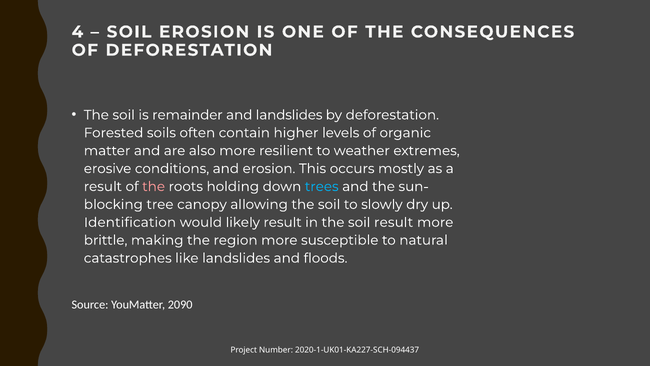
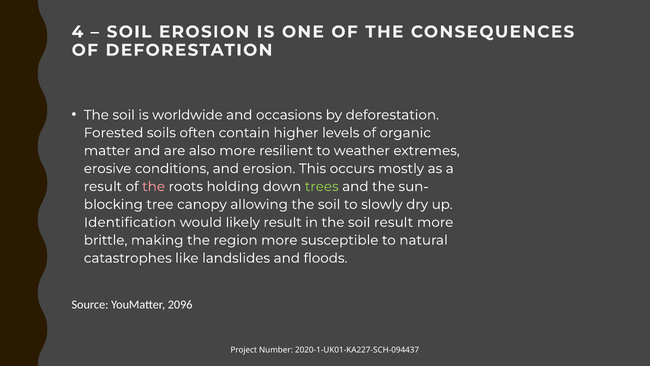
remainder: remainder -> worldwide (187, 115)
and landslides: landslides -> occasions (289, 115)
trees colour: light blue -> light green (322, 186)
2090: 2090 -> 2096 (180, 305)
